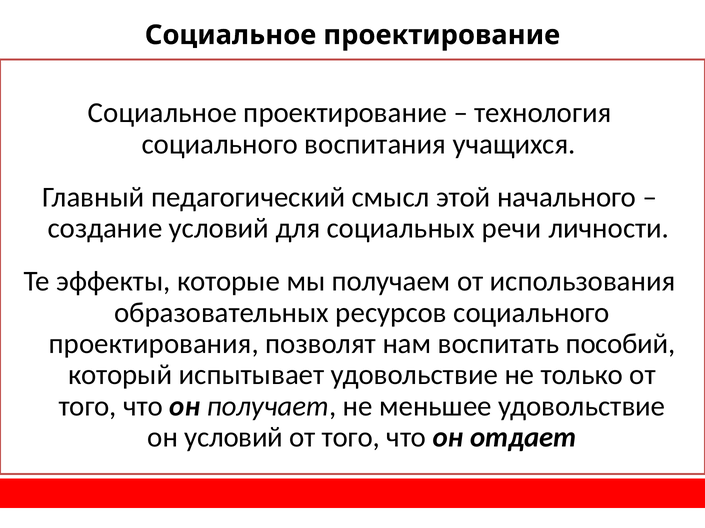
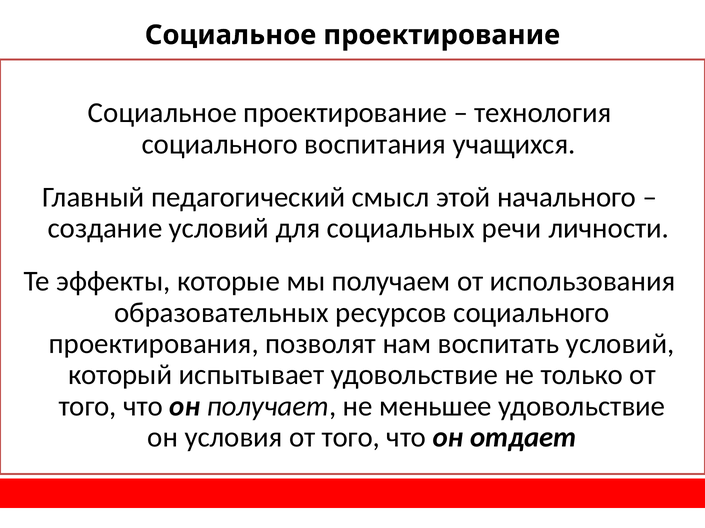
воспитать пособий: пособий -> условий (620, 344)
он условий: условий -> условия (234, 438)
